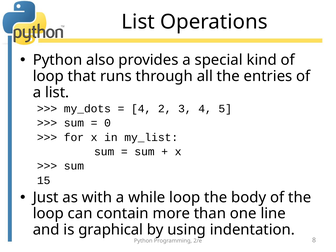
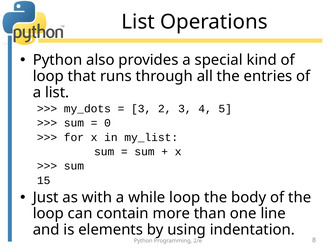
4: 4 -> 3 (141, 109)
graphical: graphical -> elements (111, 230)
